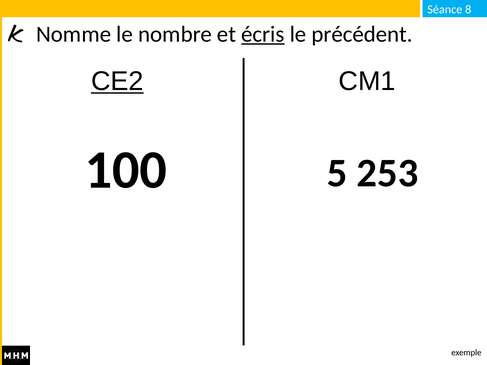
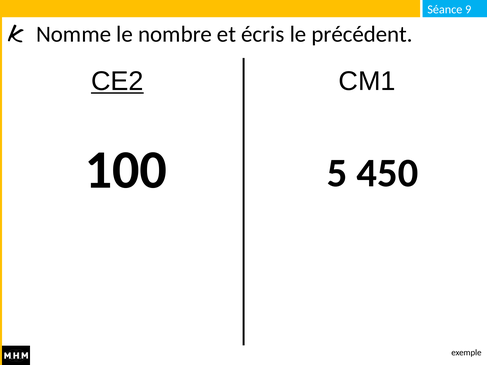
8: 8 -> 9 (468, 9)
écris underline: present -> none (263, 34)
253: 253 -> 450 (387, 173)
